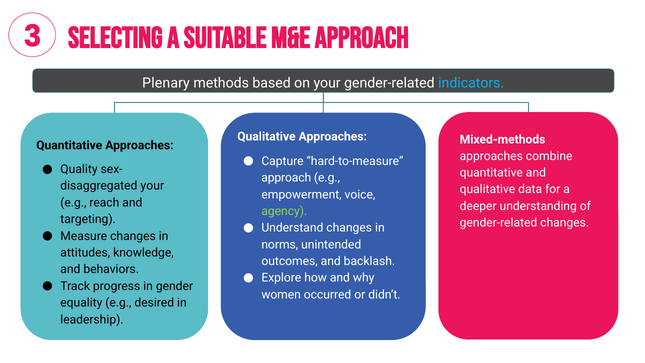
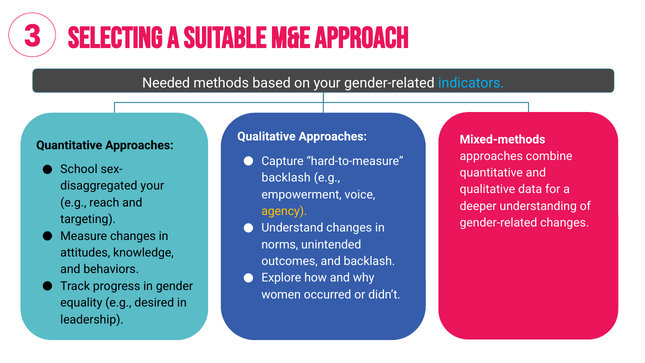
Plenary: Plenary -> Needed (166, 83)
Quality: Quality -> School (79, 169)
approach: approach -> backlash (286, 178)
agency colour: light green -> yellow (284, 211)
